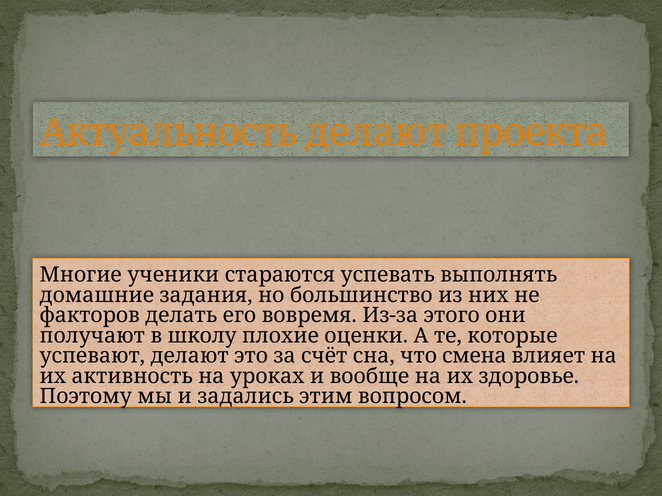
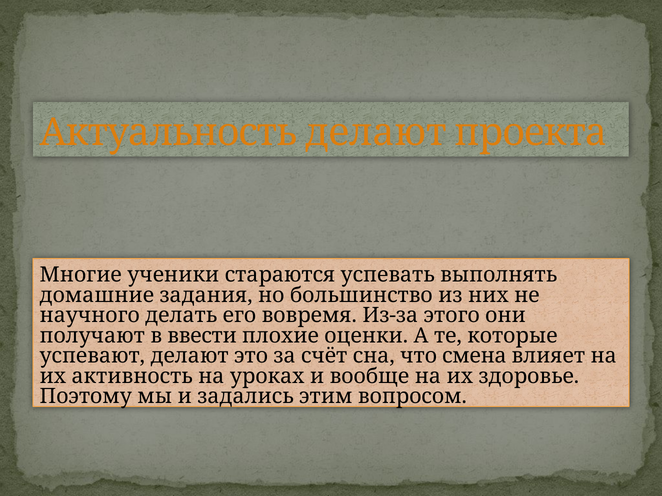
факторов: факторов -> научного (90, 316)
школу: школу -> ввести (202, 336)
